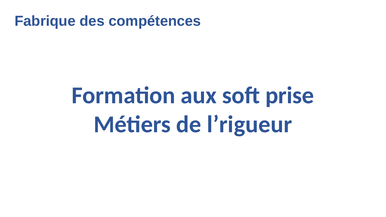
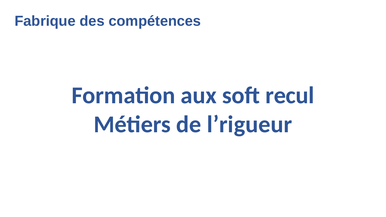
prise: prise -> recul (290, 95)
